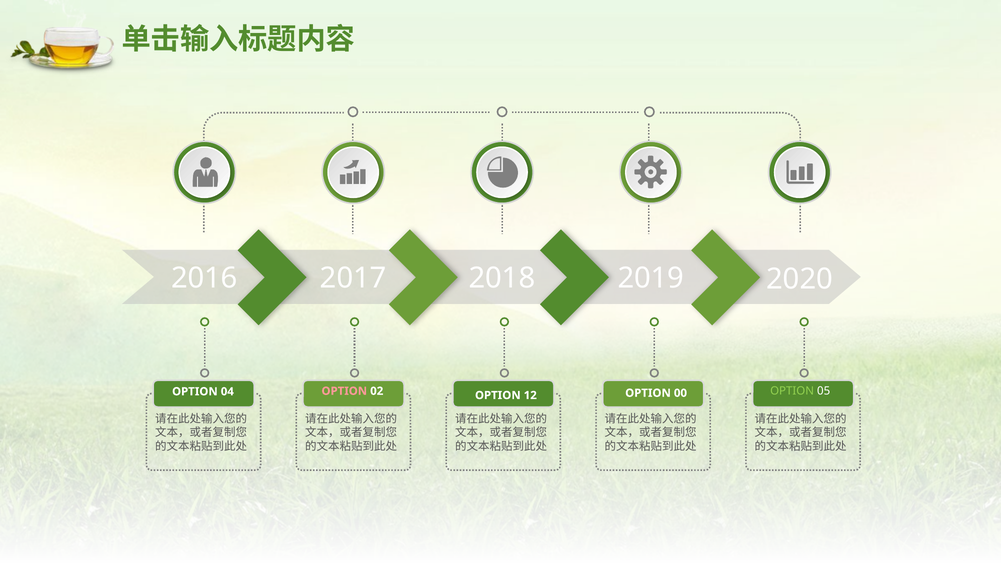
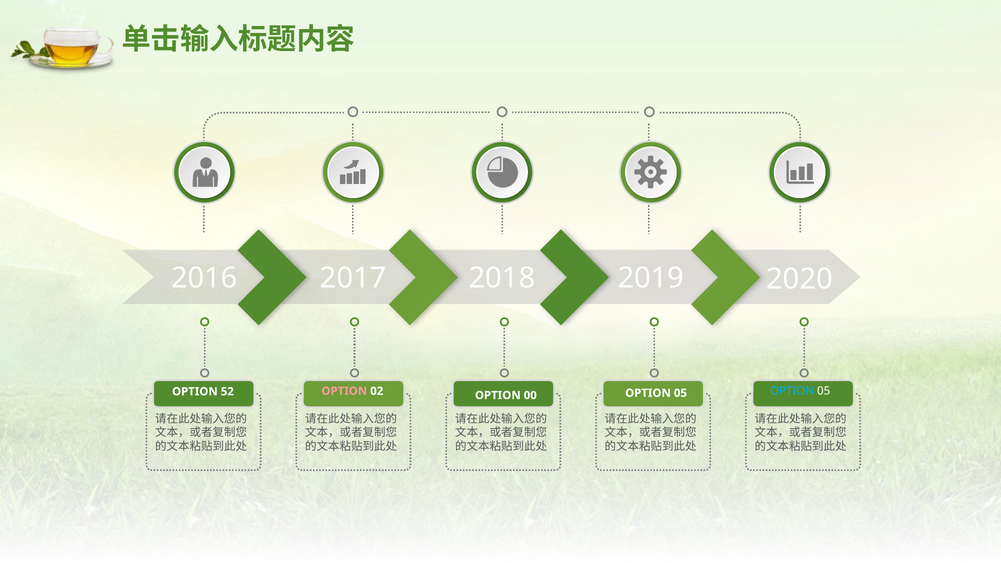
OPTION colour: light green -> light blue (792, 391)
04: 04 -> 52 (227, 392)
00: 00 -> 05 (680, 393)
12: 12 -> 00 (530, 395)
